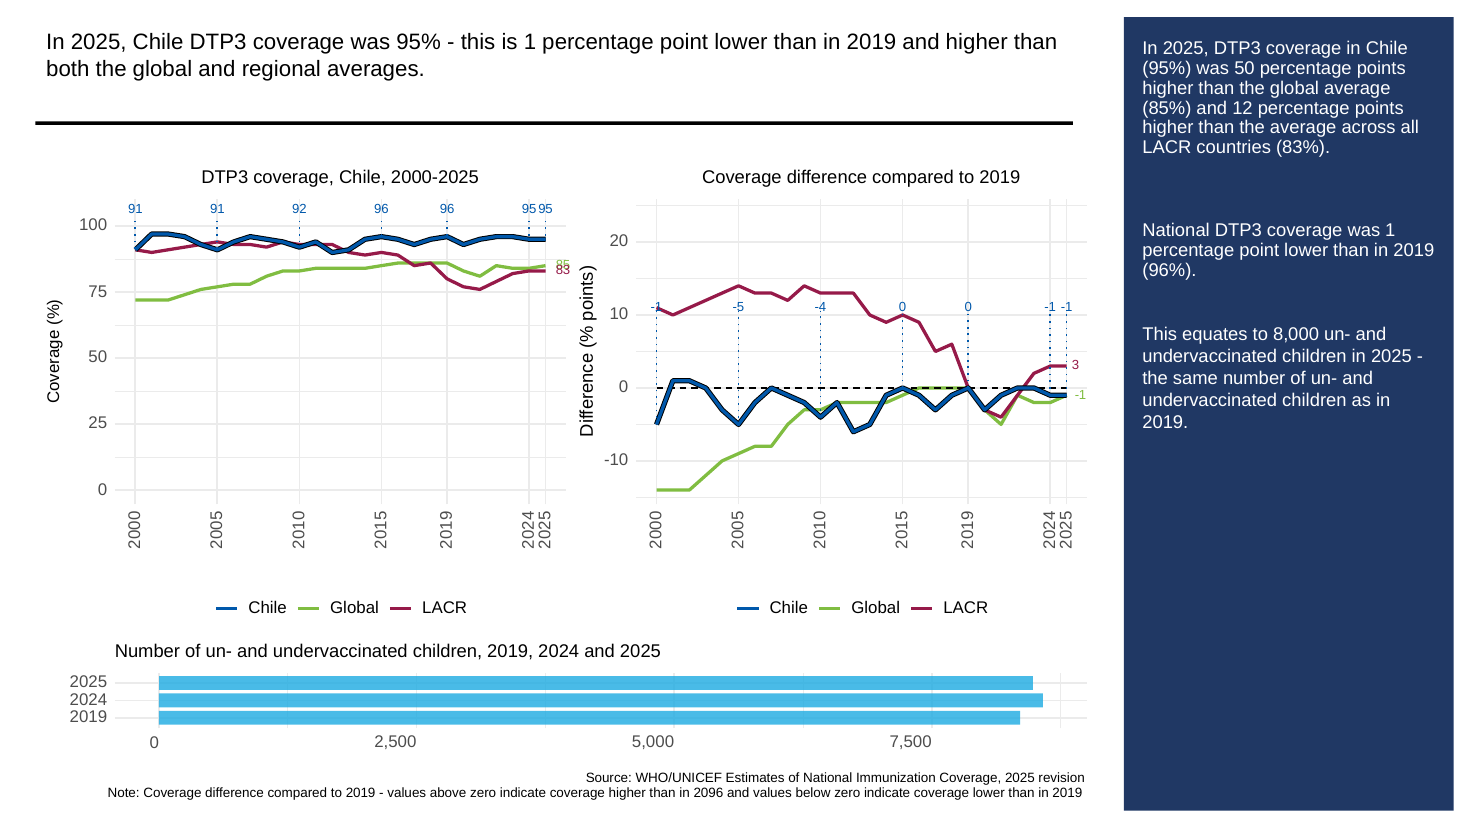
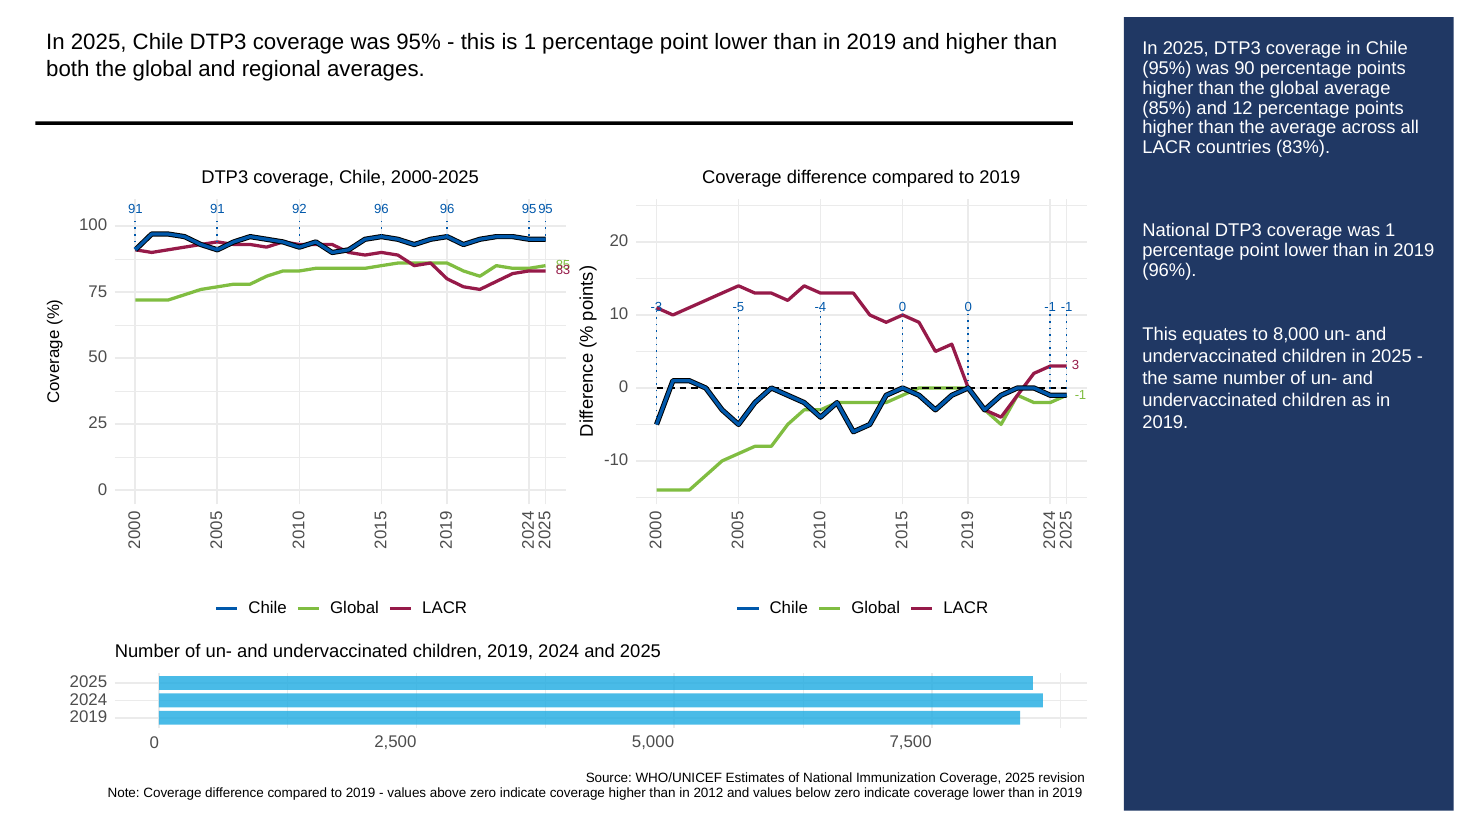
was 50: 50 -> 90 (1245, 68)
-1: -1 -> -3 (656, 307)
2096: 2096 -> 2012 (708, 793)
